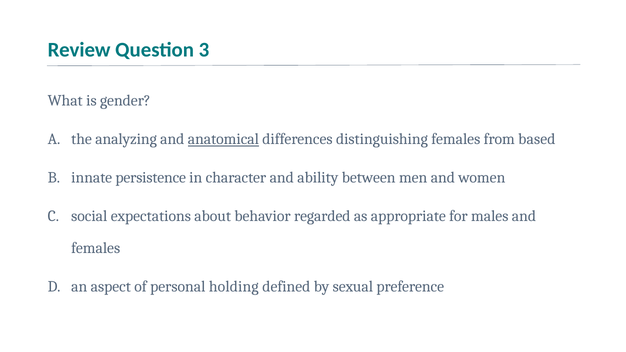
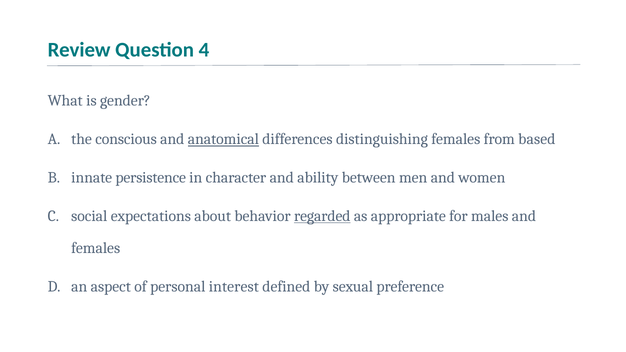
3: 3 -> 4 (204, 50)
analyzing: analyzing -> conscious (126, 139)
regarded underline: none -> present (322, 216)
holding: holding -> interest (234, 286)
